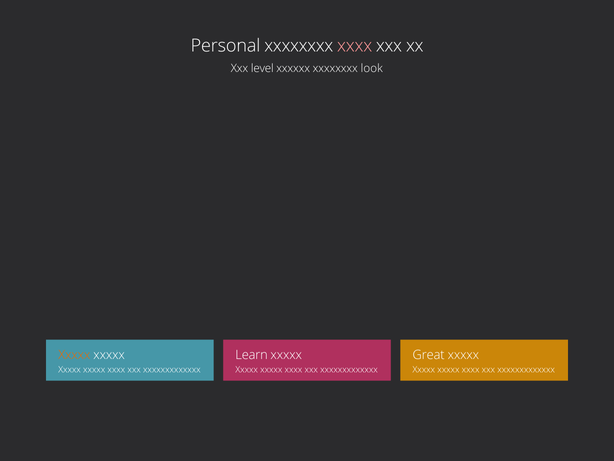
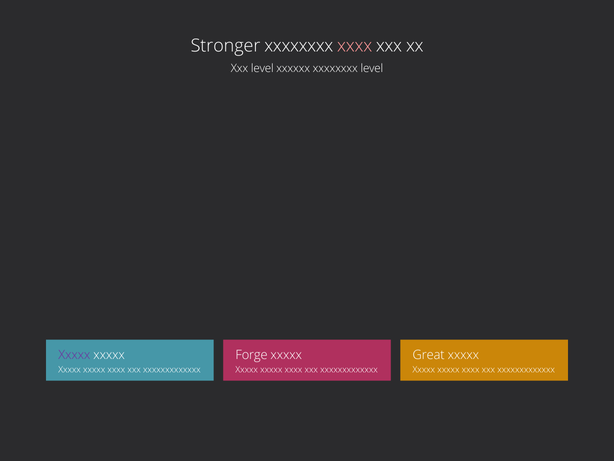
Personal: Personal -> Stronger (225, 46)
xxxxxxxx look: look -> level (372, 68)
Xxxxx colour: orange -> purple (74, 355)
Learn: Learn -> Forge (252, 355)
